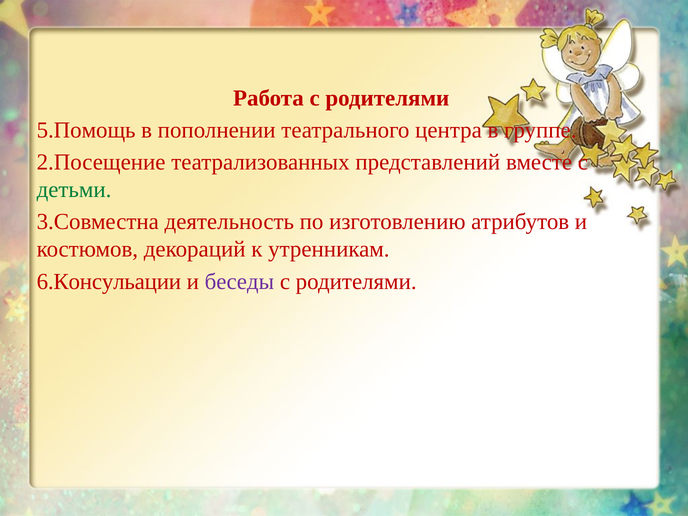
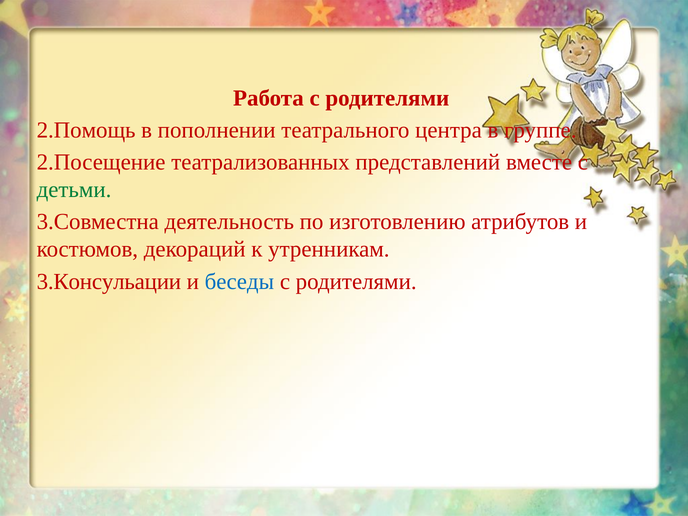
5.Помощь: 5.Помощь -> 2.Помощь (86, 130)
6.Консульации: 6.Консульации -> 3.Консульации (109, 281)
беседы colour: purple -> blue (239, 281)
